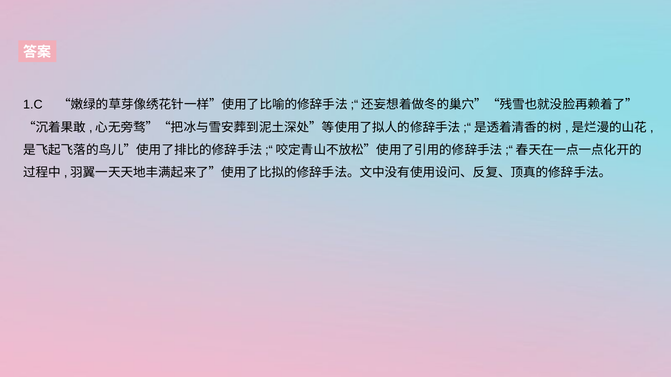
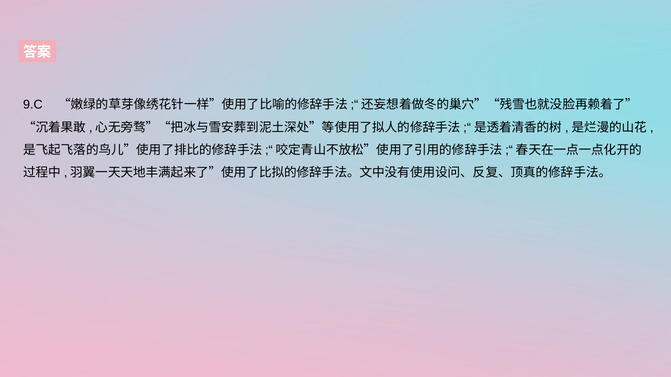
1.C: 1.C -> 9.C (33, 105)
